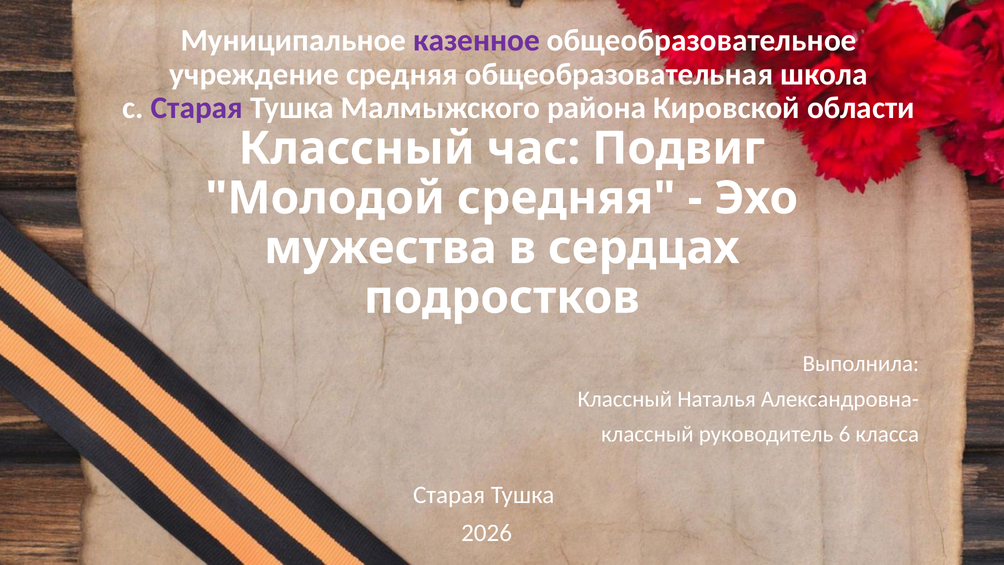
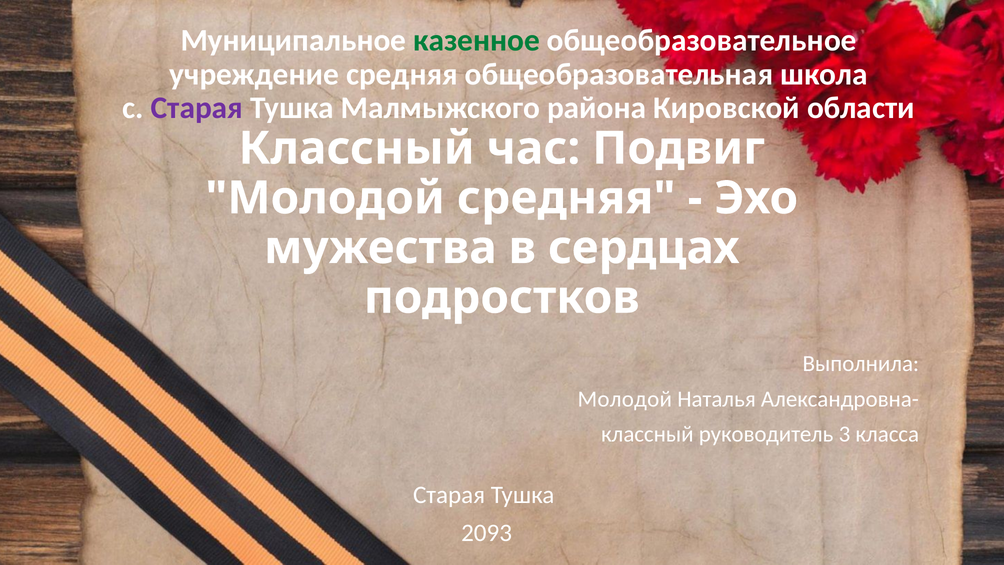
казенное colour: purple -> green (477, 40)
Классный: Классный -> Молодой (625, 399)
6: 6 -> 3 (844, 434)
2026: 2026 -> 2093 (487, 532)
